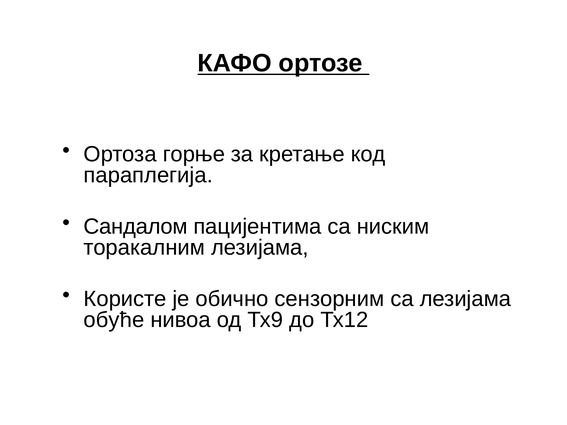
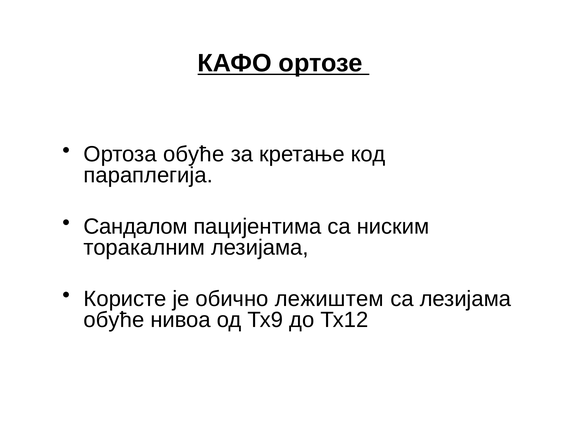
Ортоза горње: горње -> обуће (194, 154)
сензорним: сензорним -> лежиштем (329, 299)
